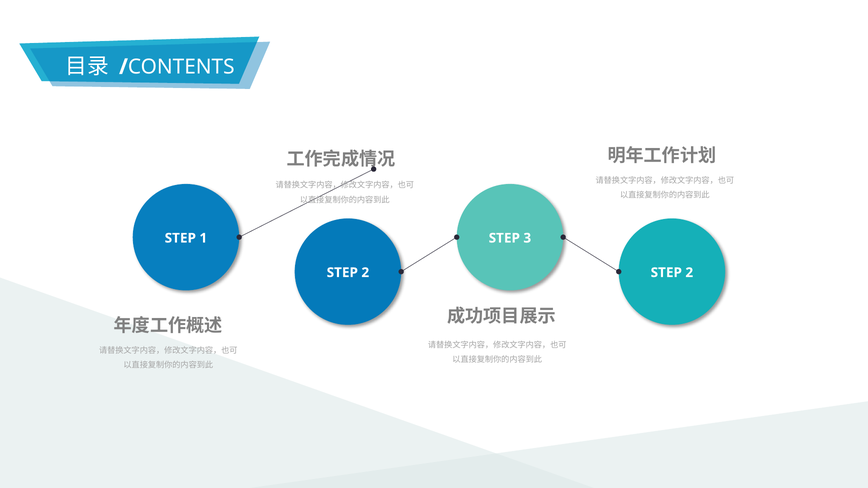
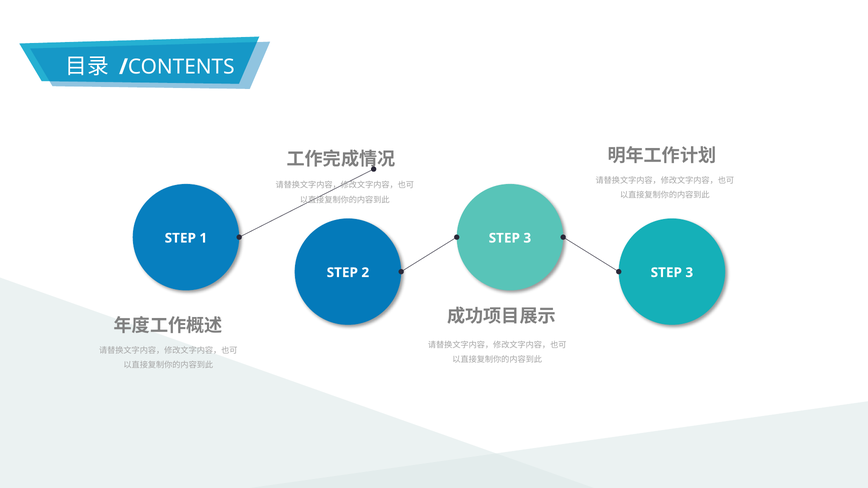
2: 2 -> 3 (689, 273)
